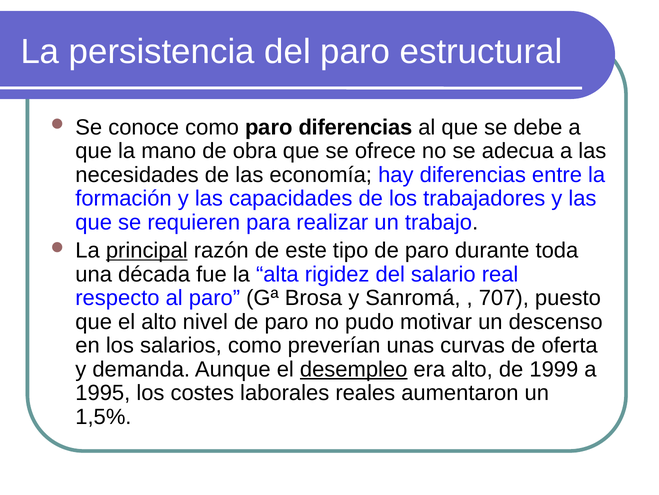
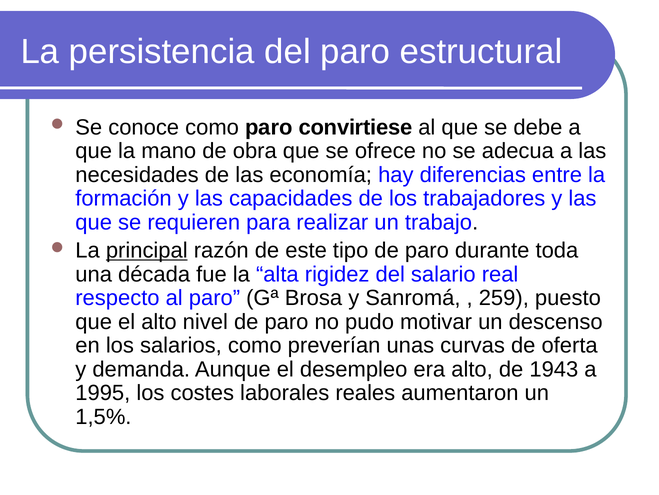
paro diferencias: diferencias -> convirtiese (356, 127)
707: 707 -> 259 (504, 298)
desempleo underline: present -> none (354, 369)
1999: 1999 -> 1943 (554, 369)
